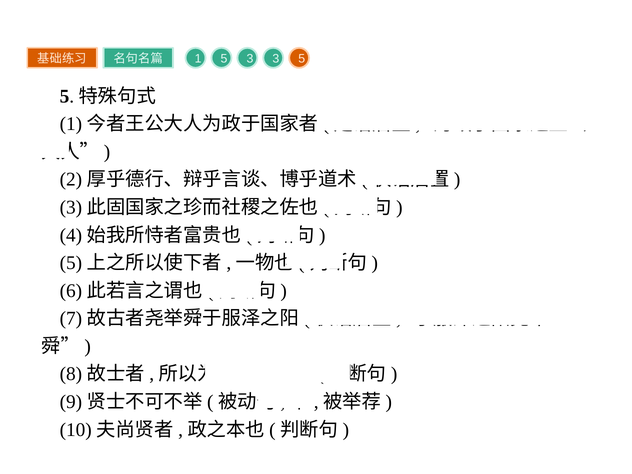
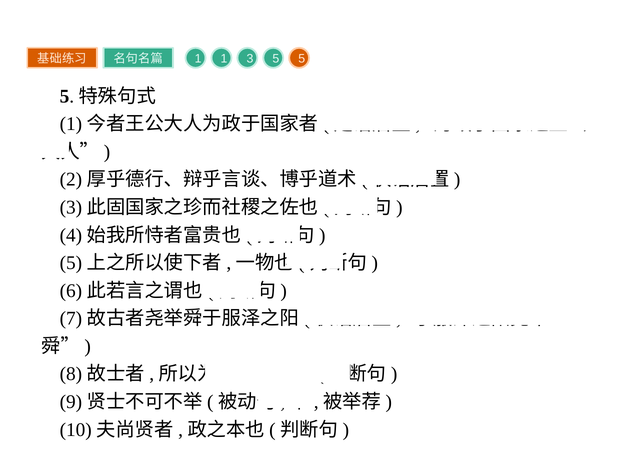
1 5: 5 -> 1 (224, 59)
3 3: 3 -> 5 (276, 59)
